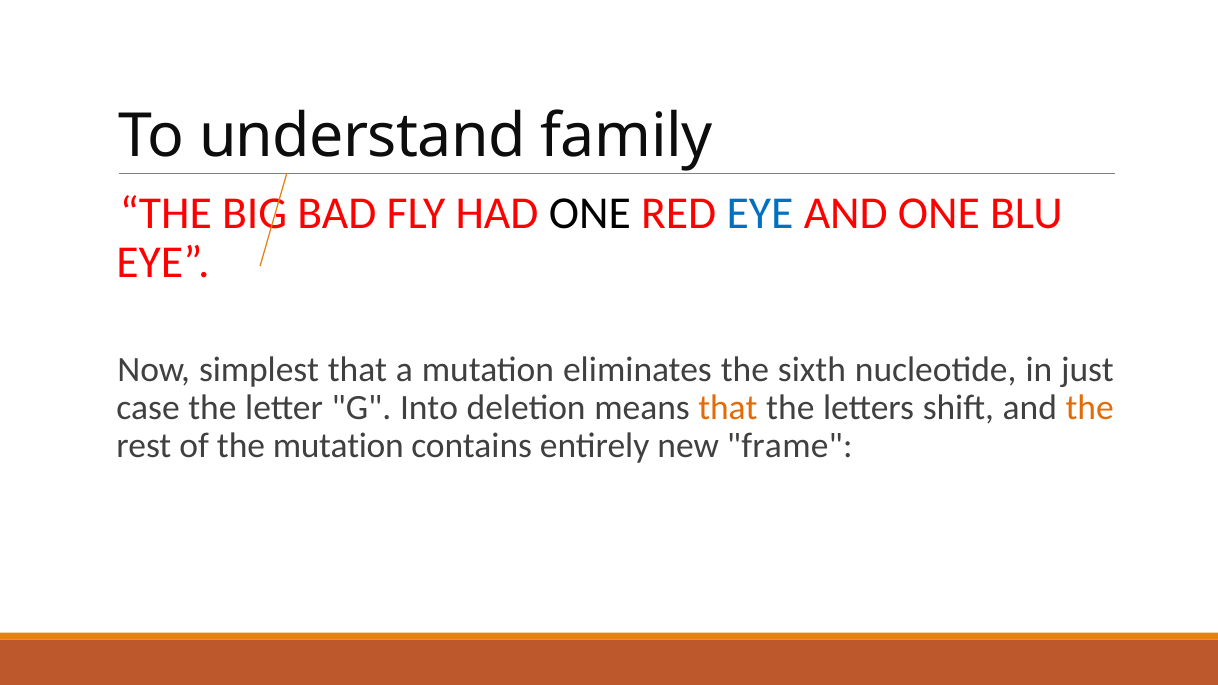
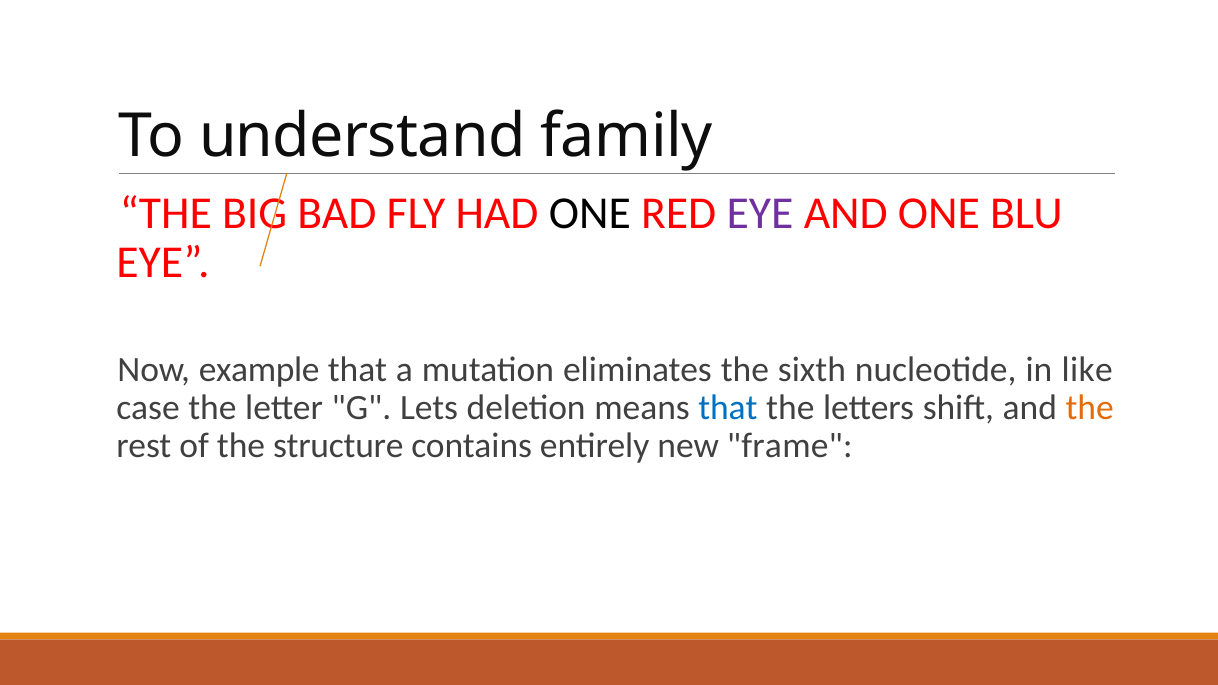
EYE colour: blue -> purple (760, 213)
simplest: simplest -> example (259, 370)
just: just -> like (1087, 370)
Into: Into -> Lets (429, 408)
that colour: orange -> blue (728, 408)
the mutation: mutation -> structure (338, 446)
